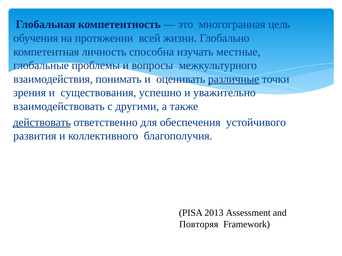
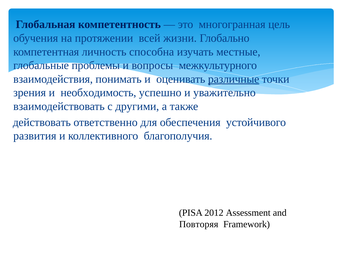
существования: существования -> необходимость (98, 93)
действовать underline: present -> none (42, 123)
2013: 2013 -> 2012 (214, 213)
